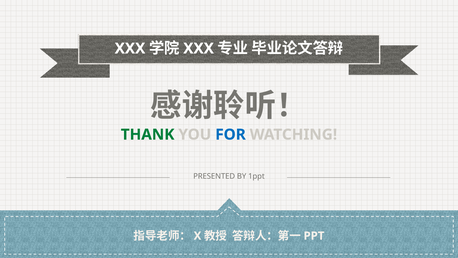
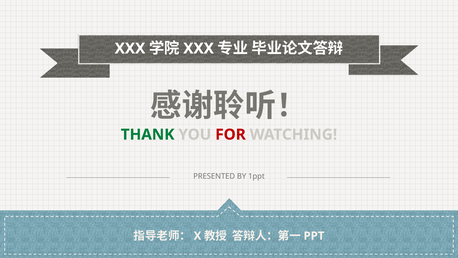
FOR colour: blue -> red (230, 134)
